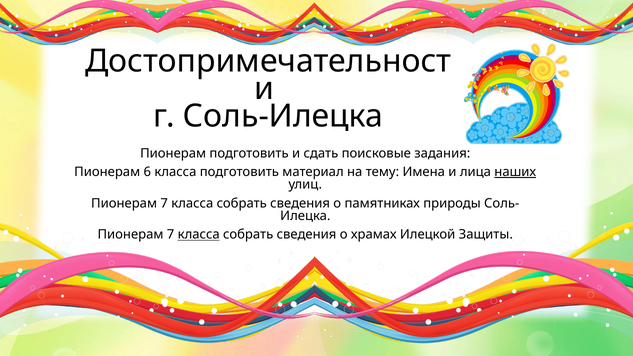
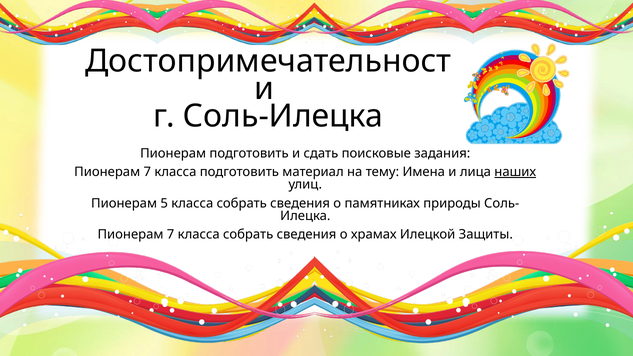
6: 6 -> 7 (147, 172)
7: 7 -> 5 (164, 203)
класса underline: present -> none (199, 235)
